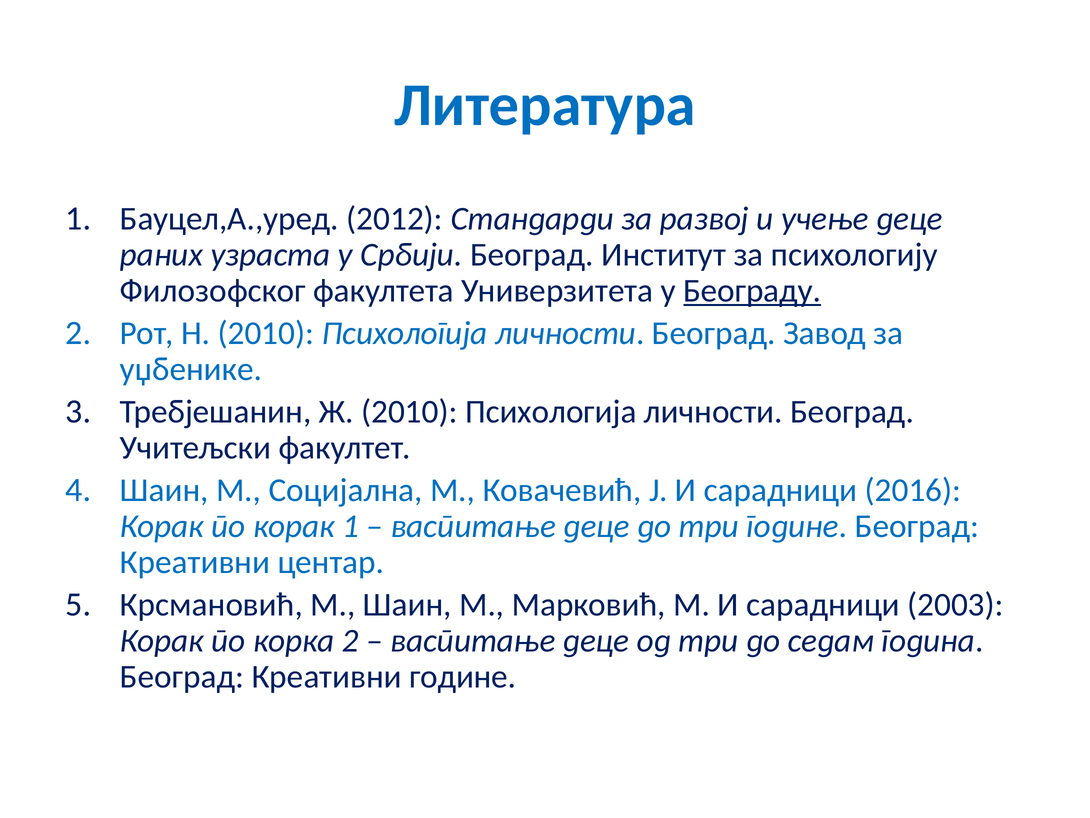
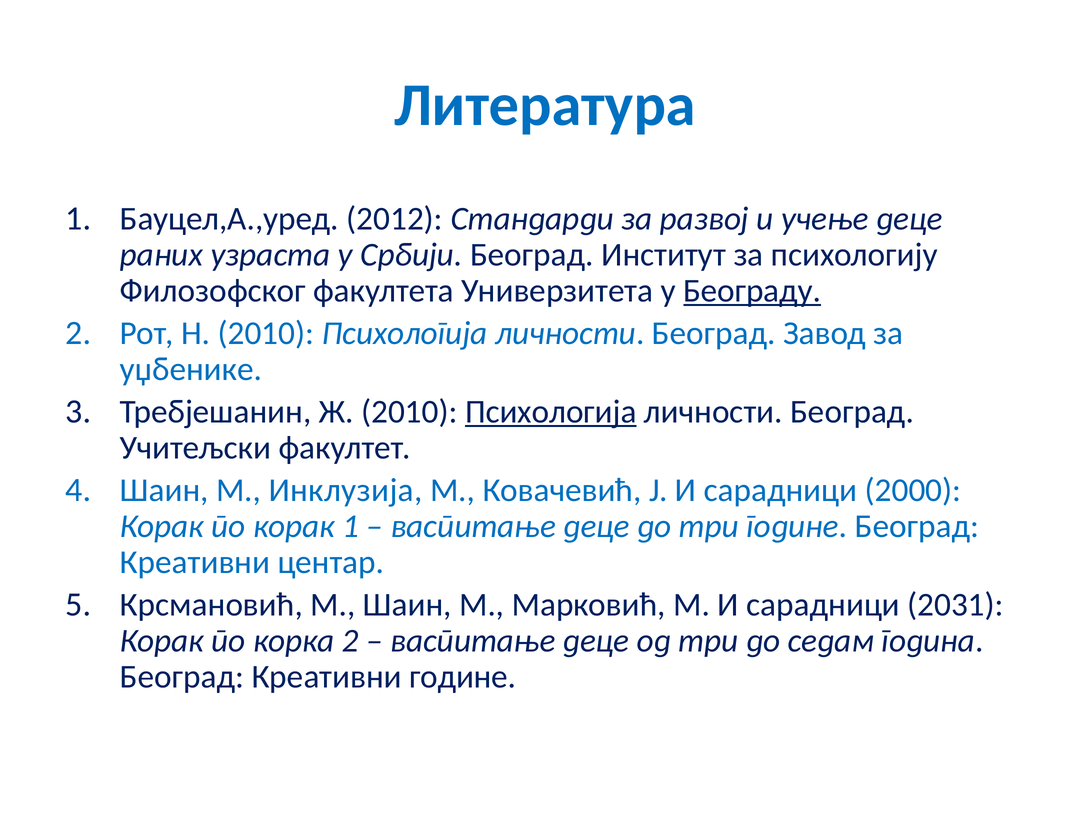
Психологија underline: none -> present (551, 411)
Социјална: Социјална -> Инклузија (346, 490)
2016: 2016 -> 2000 (913, 490)
2003: 2003 -> 2031 (956, 604)
